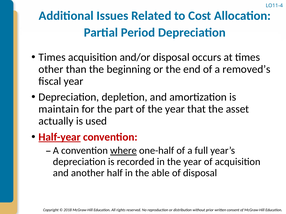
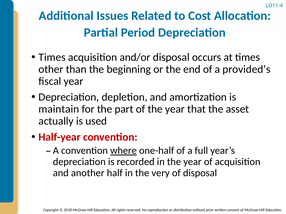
removed’s: removed’s -> provided’s (247, 69)
Half-year underline: present -> none (60, 137)
able: able -> very (161, 173)
